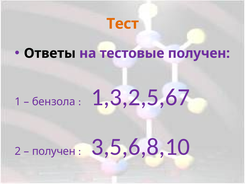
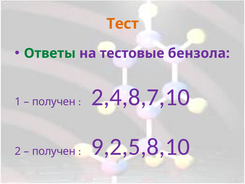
Ответы colour: black -> green (50, 53)
тестовые получен: получен -> бензола (199, 53)
бензола: бензола -> получен (54, 101)
1,3,2,5,67: 1,3,2,5,67 -> 2,4,8,7,10 (140, 97)
3,5,6,8,10: 3,5,6,8,10 -> 9,2,5,8,10 (140, 147)
